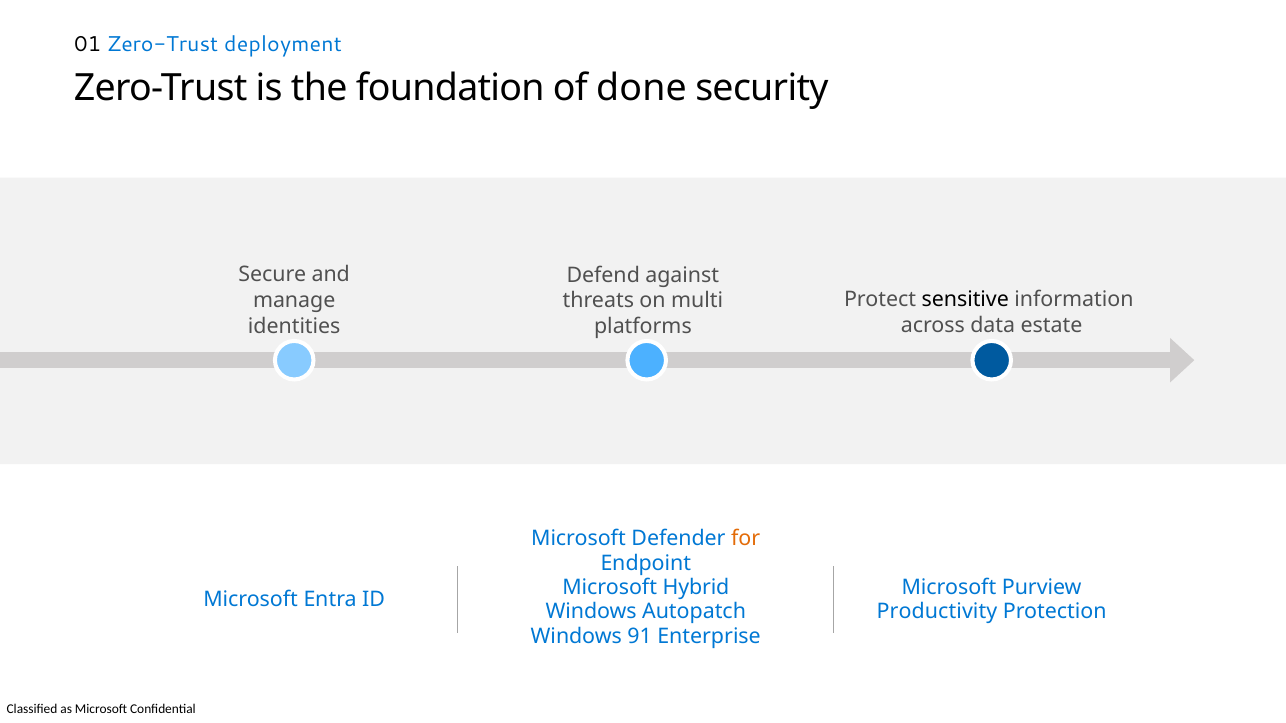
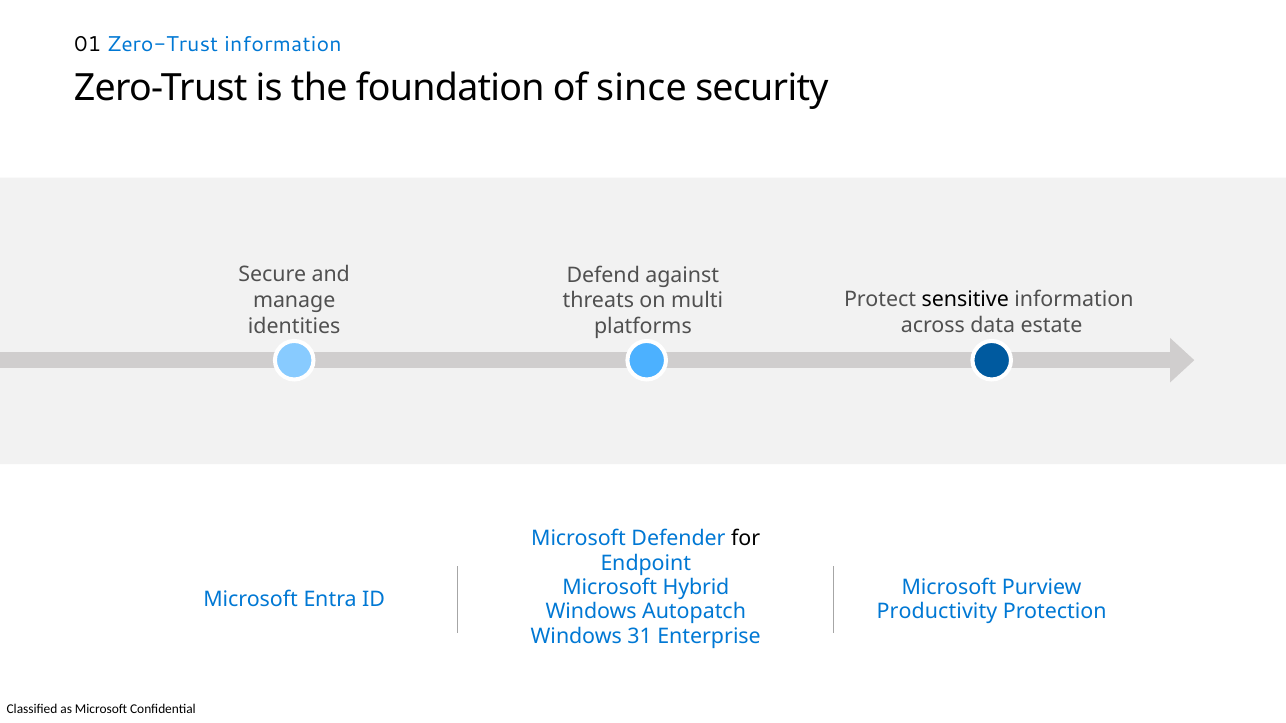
Zero-Trust deployment: deployment -> information (283, 45)
done: done -> since (641, 88)
for colour: orange -> black (746, 539)
91: 91 -> 31 (640, 637)
